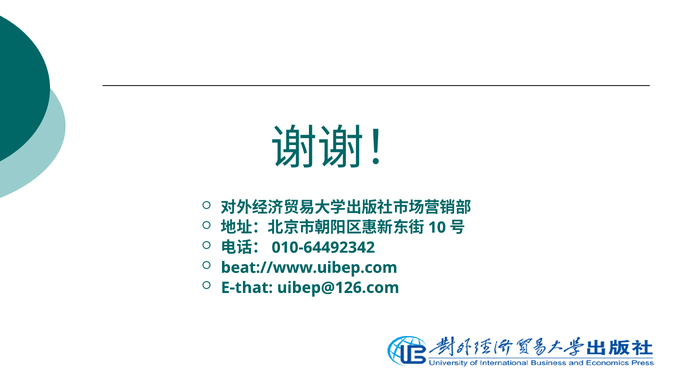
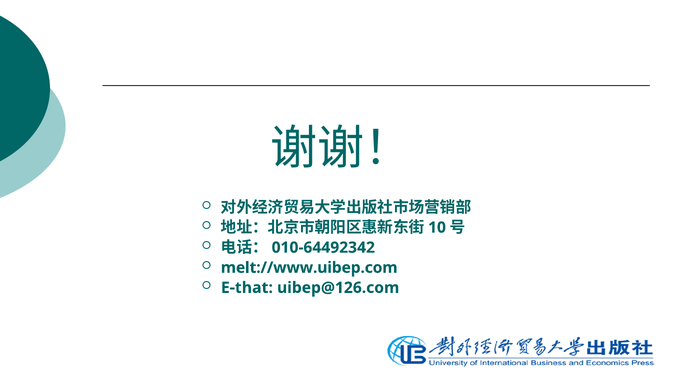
beat://www.uibep.com: beat://www.uibep.com -> melt://www.uibep.com (309, 267)
